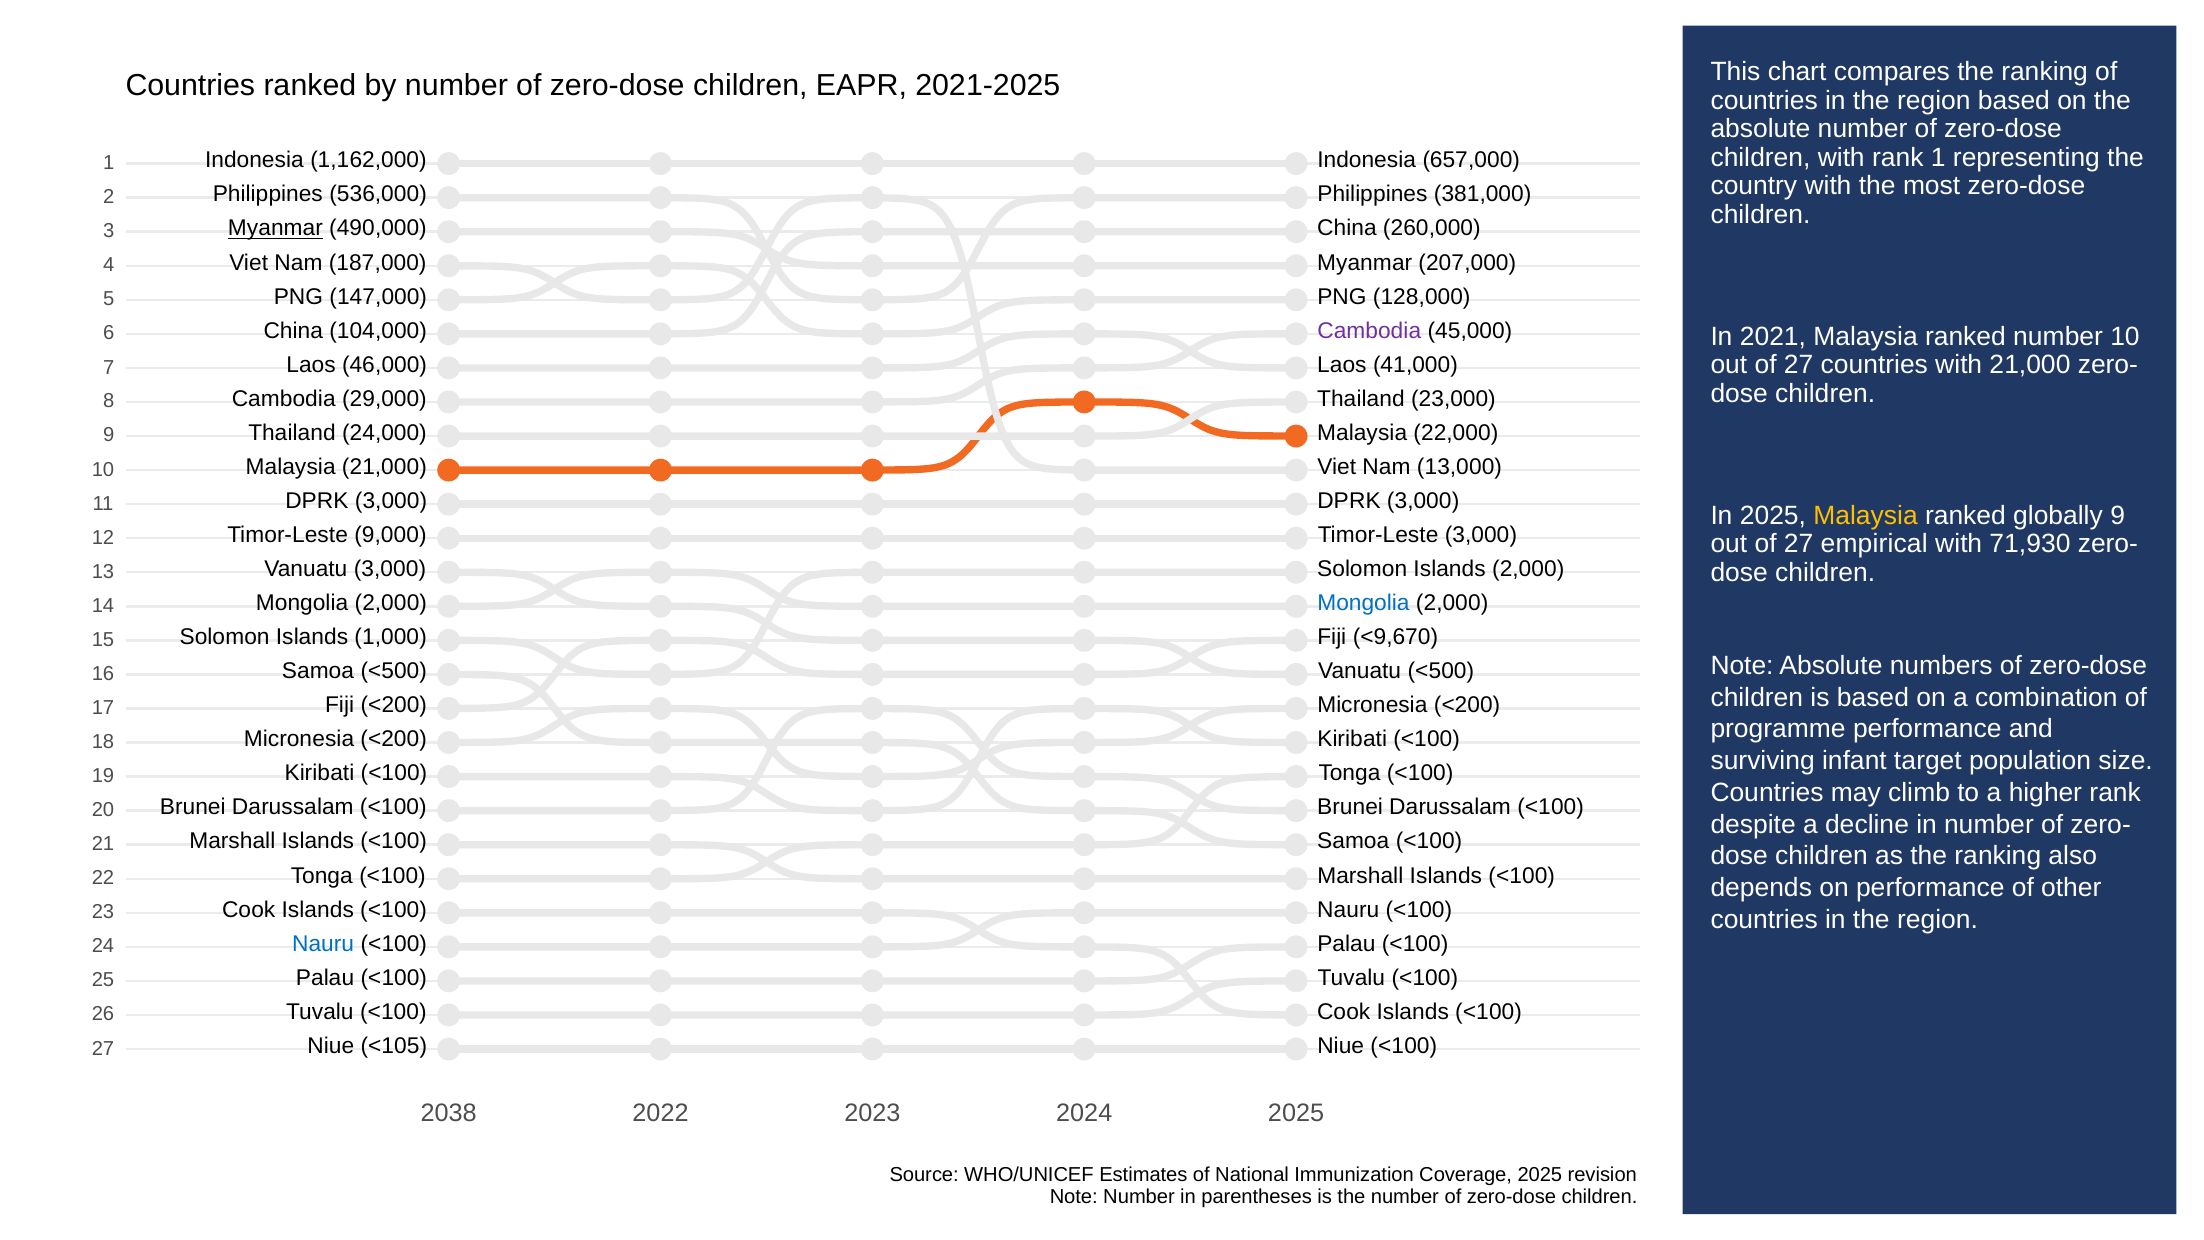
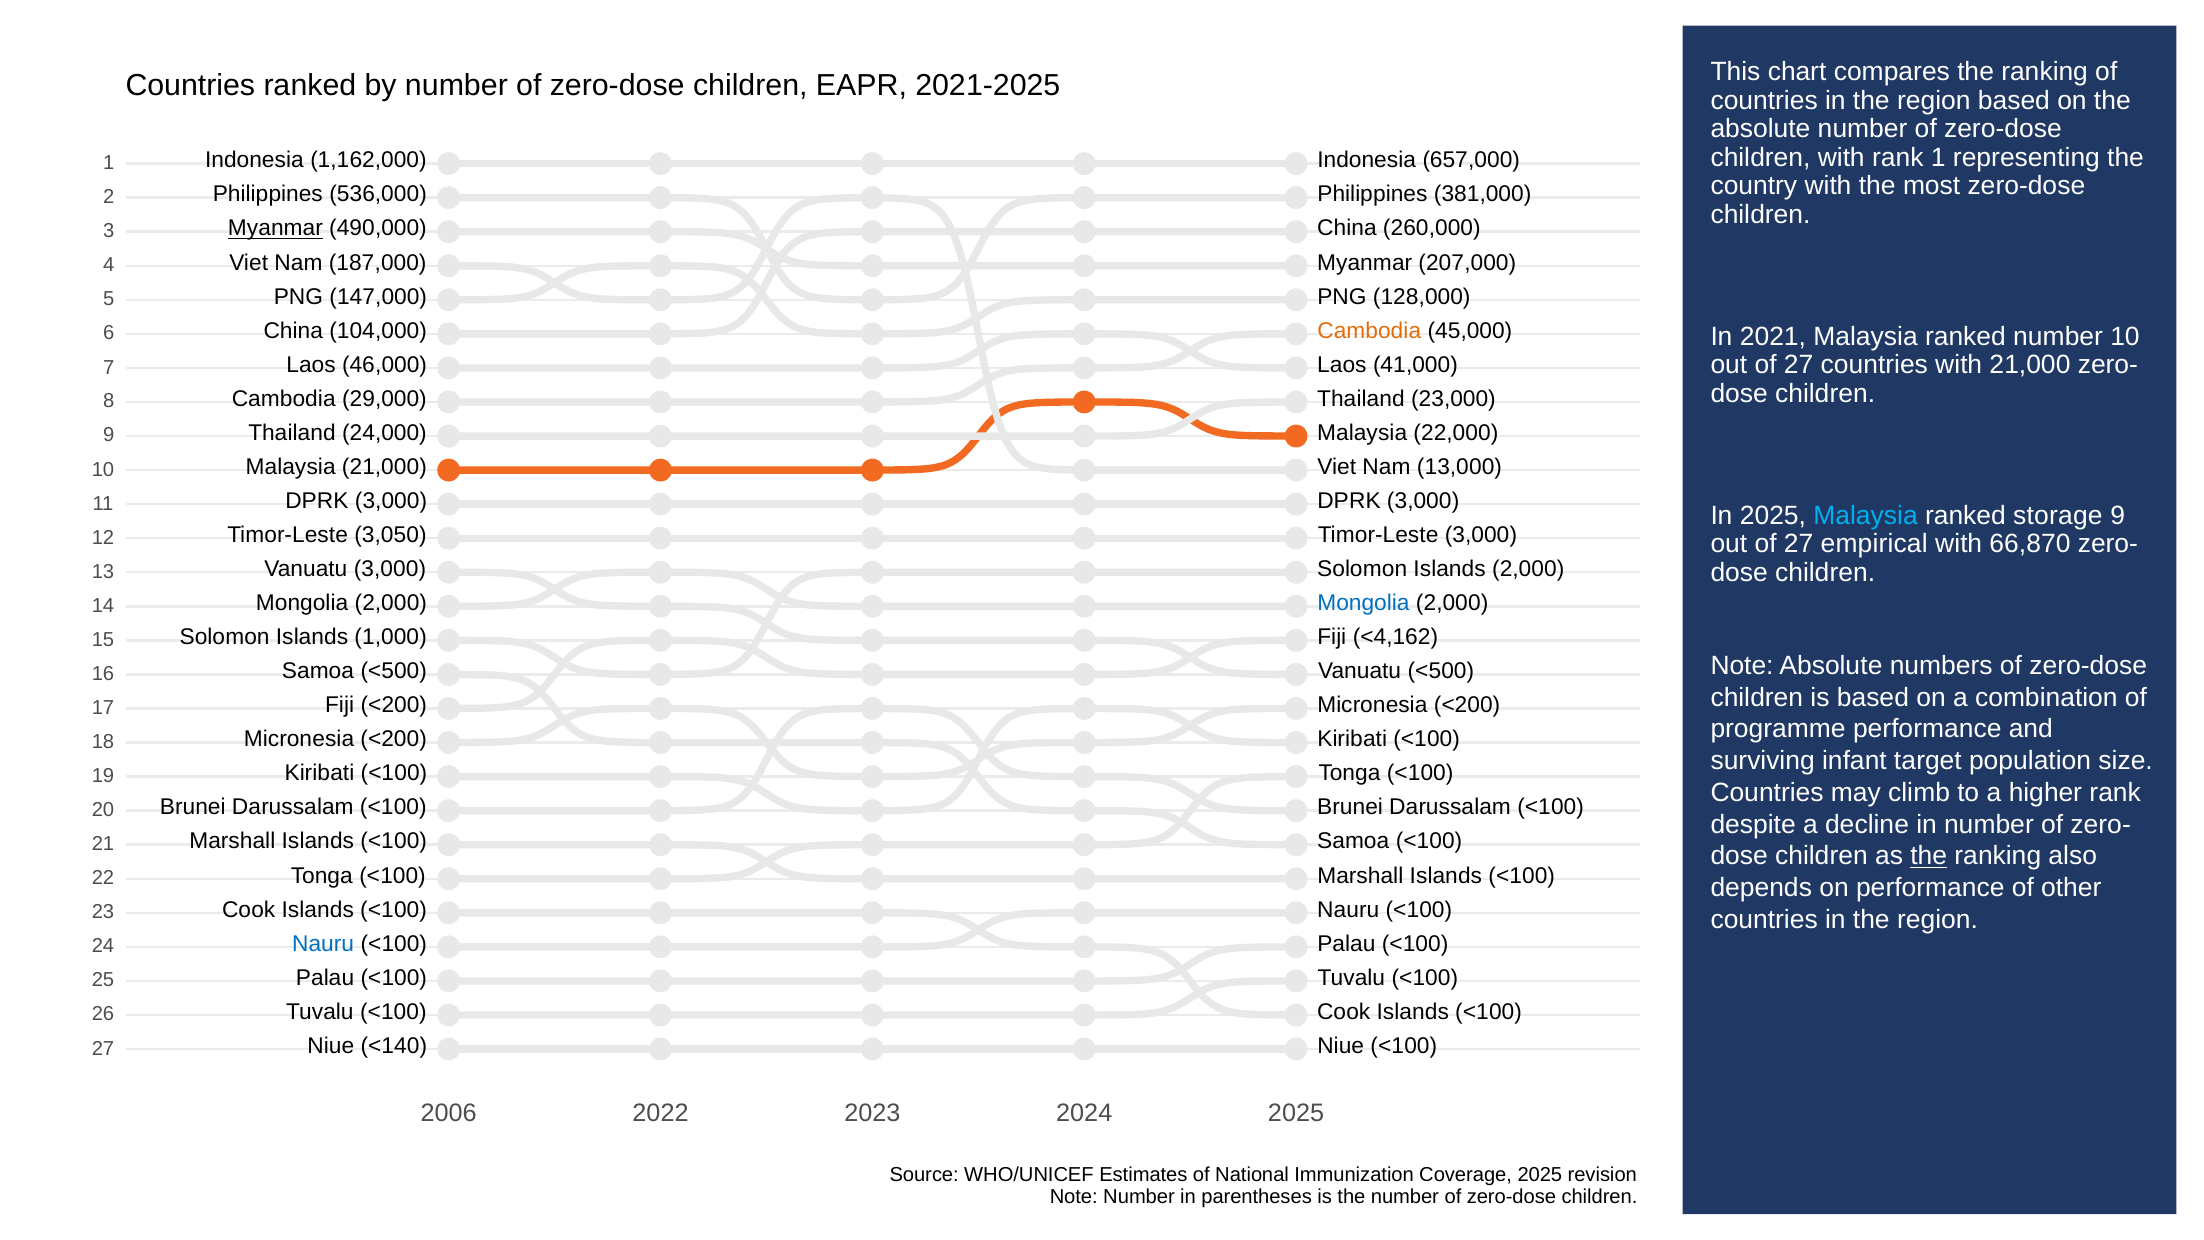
Cambodia colour: purple -> orange (1369, 331)
Malaysia colour: yellow -> light blue (1866, 516)
globally: globally -> storage (2058, 516)
9,000: 9,000 -> 3,050 (390, 535)
71,930: 71,930 -> 66,870 (2030, 544)
<9,670: <9,670 -> <4,162 (1395, 637)
the underline: none -> present (1929, 856)
<105: <105 -> <140 (394, 1046)
2038: 2038 -> 2006 (449, 1112)
